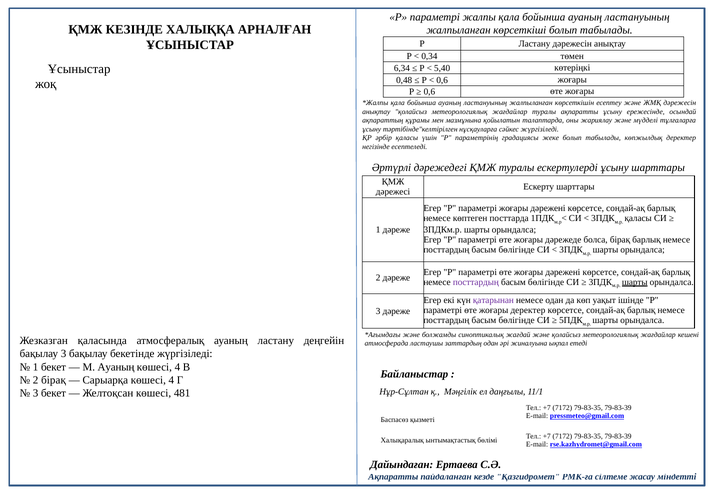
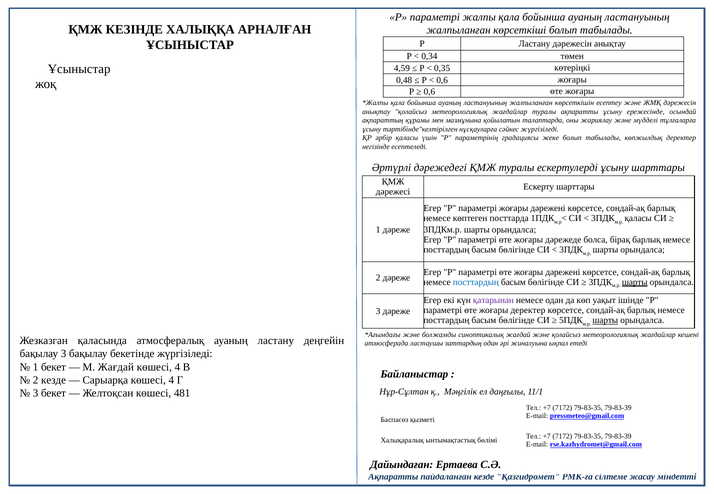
6,34: 6,34 -> 4,59 (402, 68)
5,40: 5,40 -> 0,35 (442, 68)
посттардың colour: purple -> blue (476, 282)
шарты underline: none -> present (605, 321)
М Ауаның: Ауаның -> Жағдай (116, 367)
2 бірақ: бірақ -> кезде (54, 380)
